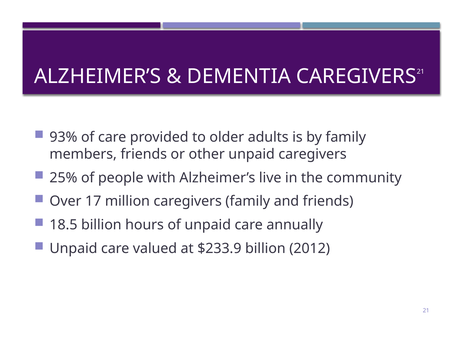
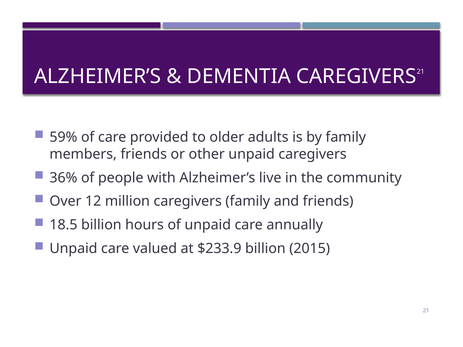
93%: 93% -> 59% (63, 137)
25%: 25% -> 36% (63, 178)
17: 17 -> 12 (93, 201)
2012: 2012 -> 2015 (310, 249)
